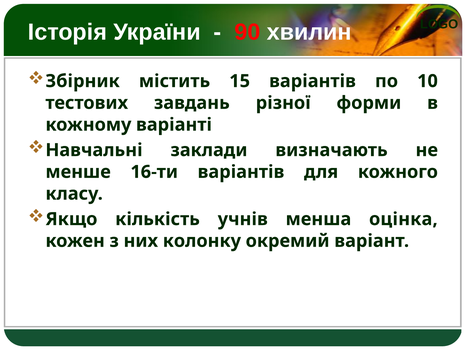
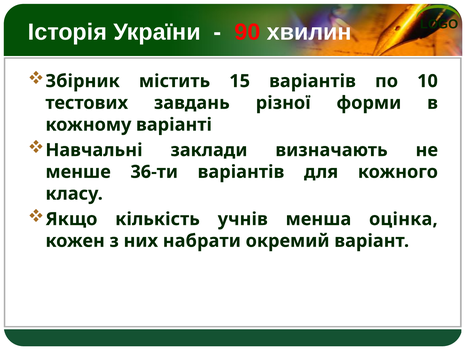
16-ти: 16-ти -> 36-ти (154, 172)
колонку: колонку -> набрати (202, 241)
